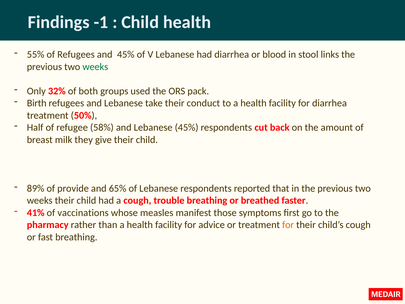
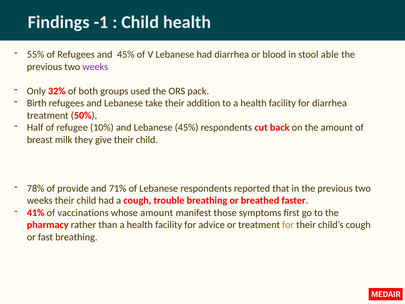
links: links -> able (330, 55)
weeks colour: green -> purple (95, 67)
conduct: conduct -> addition (203, 103)
58%: 58% -> 10% (102, 127)
89%: 89% -> 78% (36, 188)
65%: 65% -> 71% (118, 188)
whose measles: measles -> amount (157, 213)
